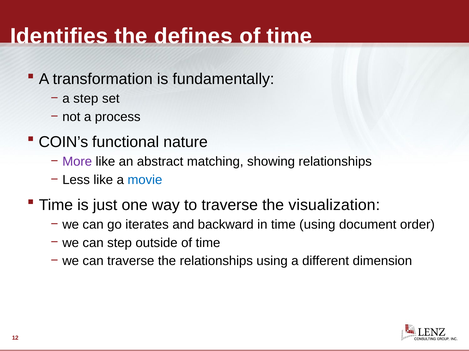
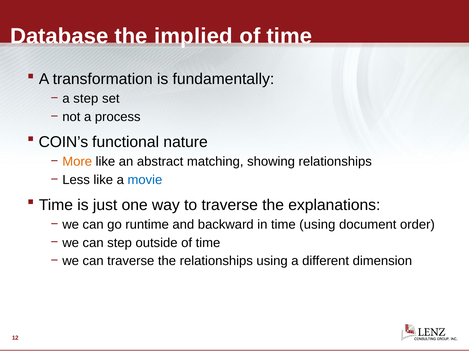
Identifies: Identifies -> Database (59, 36)
defines: defines -> implied (193, 36)
More colour: purple -> orange (77, 162)
visualization: visualization -> explanations (334, 205)
iterates: iterates -> runtime (147, 225)
